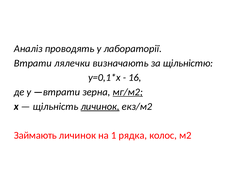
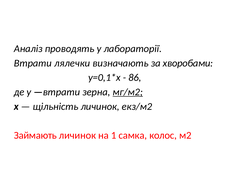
щільністю: щільністю -> хворобами (188, 63)
16: 16 -> 86 (135, 78)
личинок underline: present -> none (100, 106)
рядка: рядка -> самка (133, 135)
